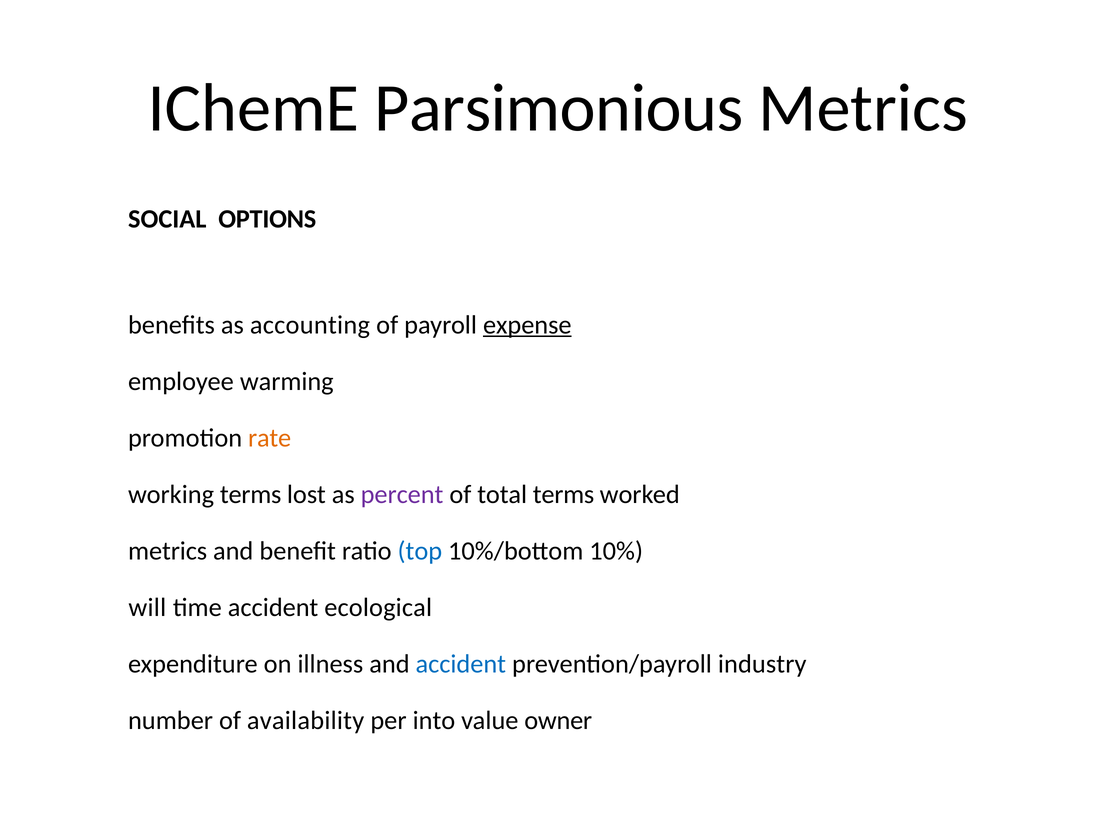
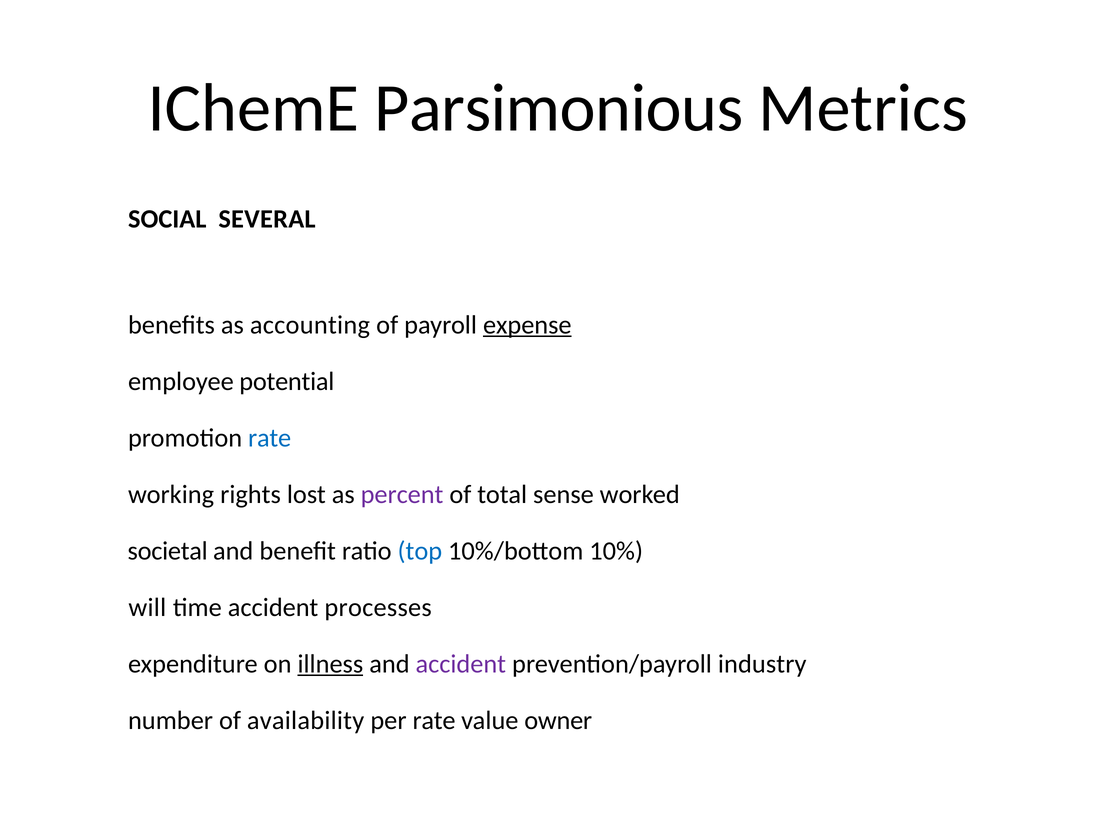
OPTIONS: OPTIONS -> SEVERAL (267, 219)
warming: warming -> potential (287, 381)
rate colour: orange -> blue (270, 438)
working terms: terms -> rights (251, 494)
total terms: terms -> sense (563, 494)
metrics: metrics -> societal (168, 551)
ecological: ecological -> processes (378, 607)
illness underline: none -> present (330, 664)
accident colour: blue -> purple (461, 664)
per into: into -> rate (434, 720)
